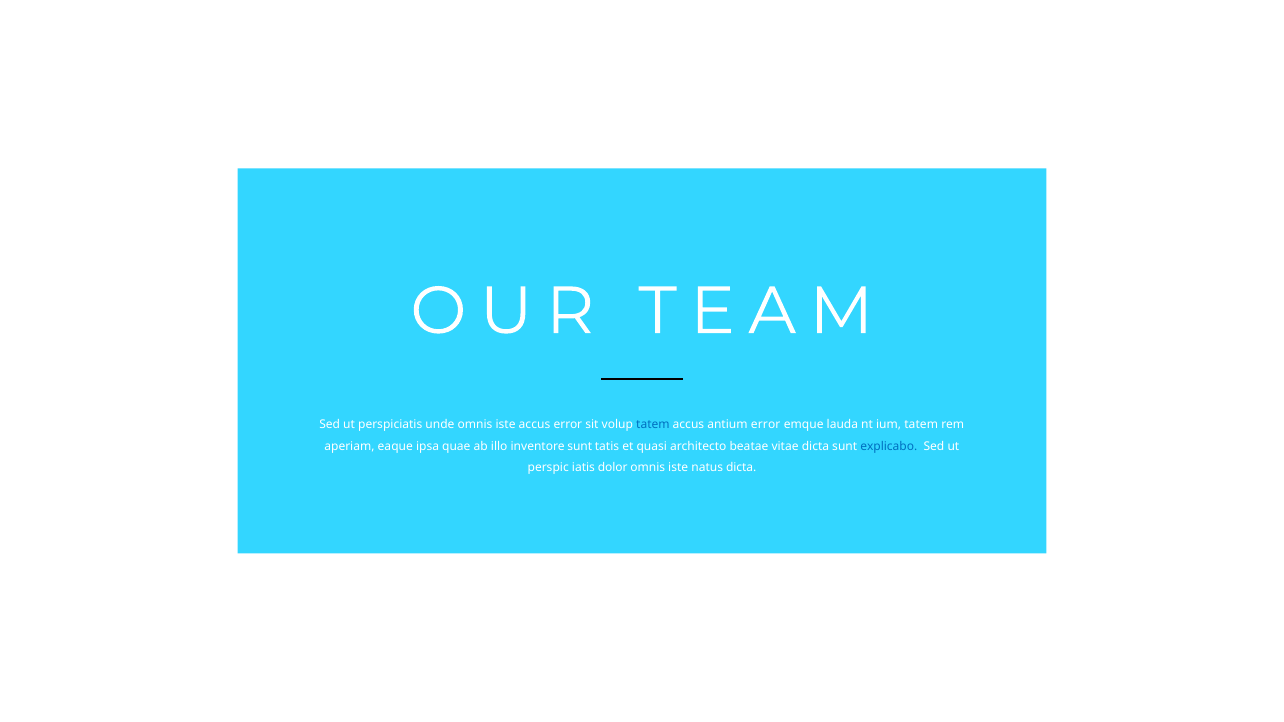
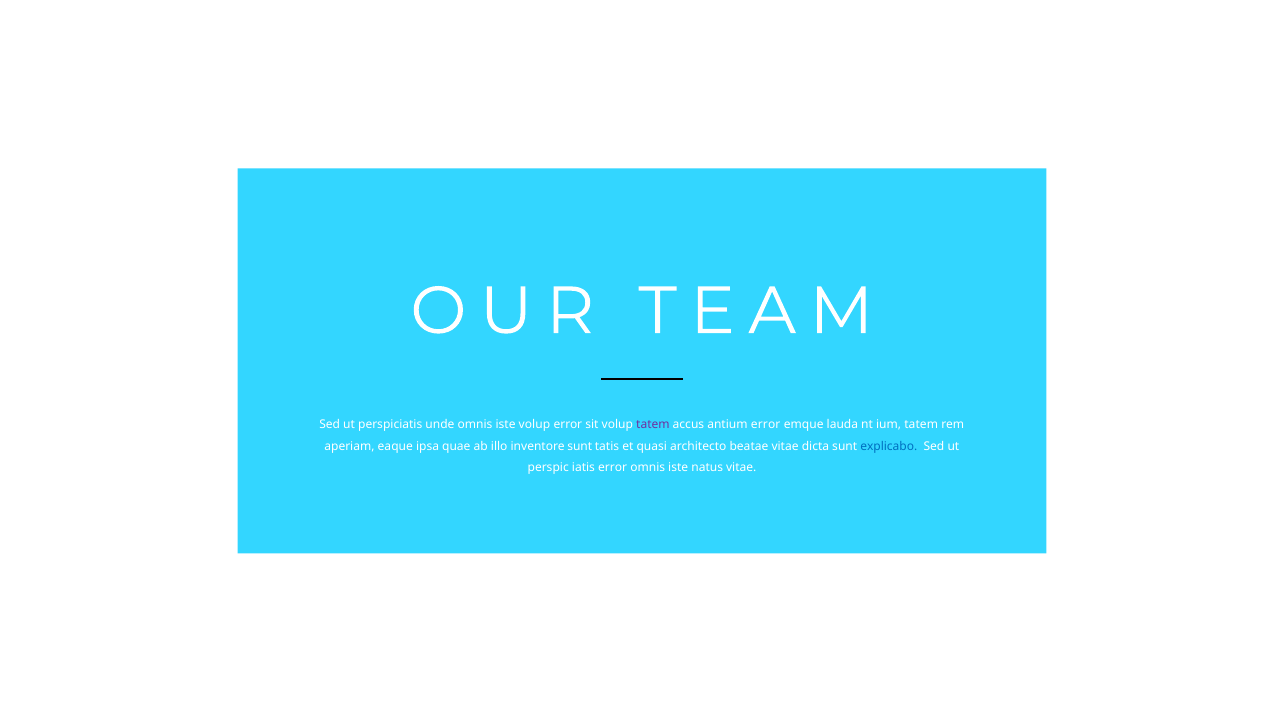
iste accus: accus -> volup (534, 425)
tatem colour: blue -> purple (653, 425)
iatis dolor: dolor -> error (613, 468)
natus dicta: dicta -> vitae (741, 468)
